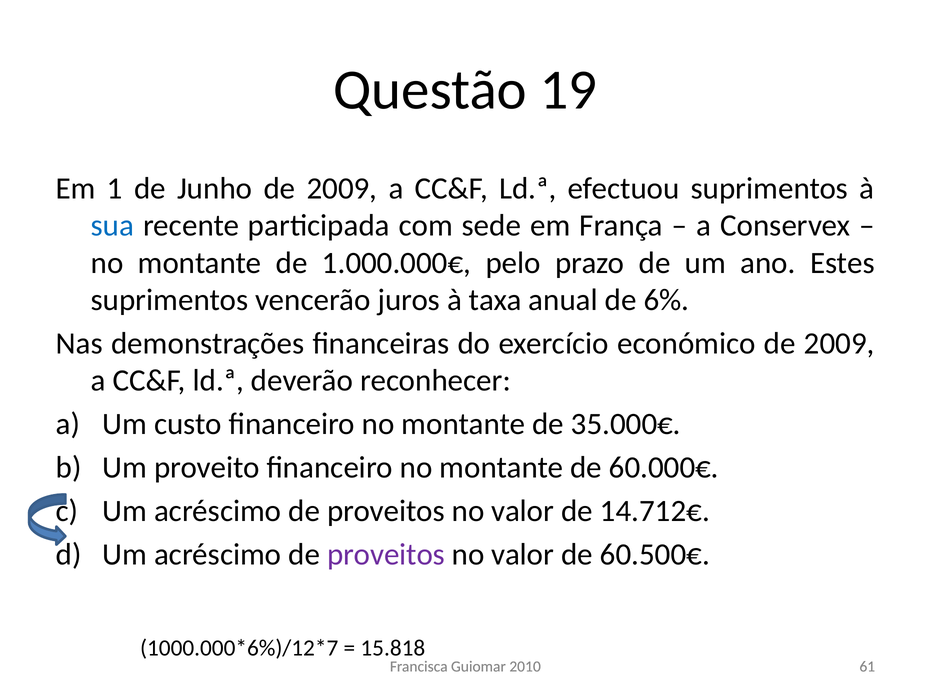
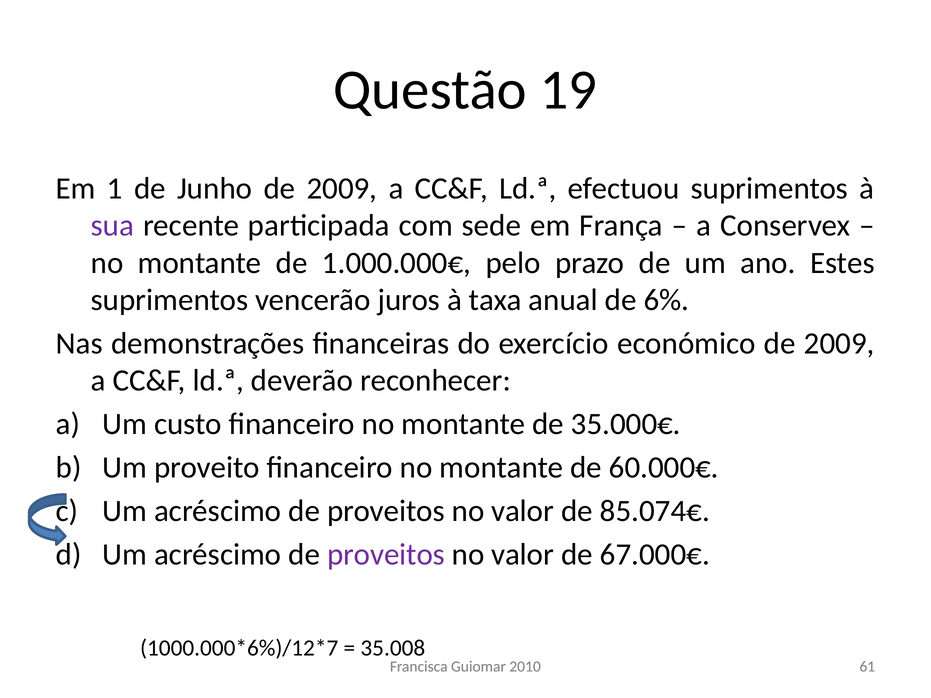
sua colour: blue -> purple (112, 226)
14.712€: 14.712€ -> 85.074€ (655, 511)
60.500€: 60.500€ -> 67.000€ (655, 555)
15.818: 15.818 -> 35.008 (393, 648)
